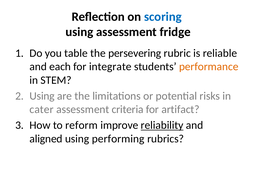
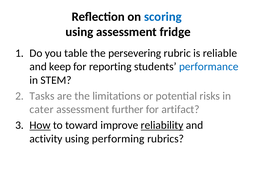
each: each -> keep (60, 67)
integrate: integrate -> reporting (110, 67)
performance colour: orange -> blue (209, 67)
Using: Using -> Tasks (42, 96)
criteria: criteria -> further (128, 110)
How underline: none -> present (40, 126)
reform: reform -> toward (82, 126)
aligned: aligned -> activity (46, 139)
